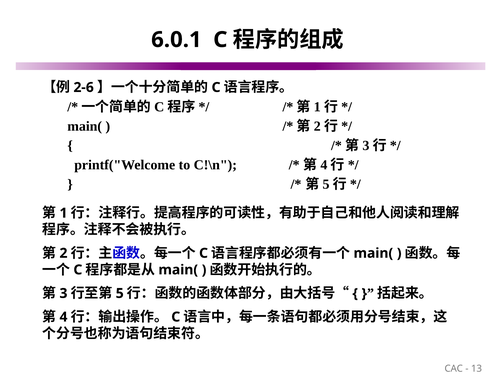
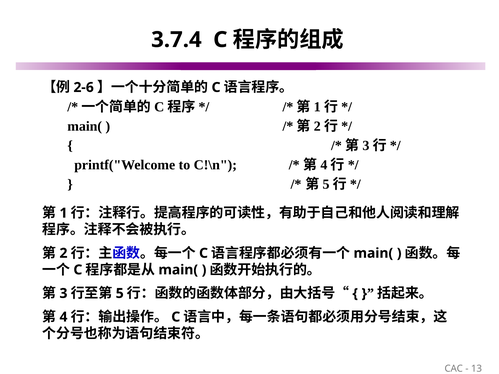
6.0.1: 6.0.1 -> 3.7.4 (176, 40)
